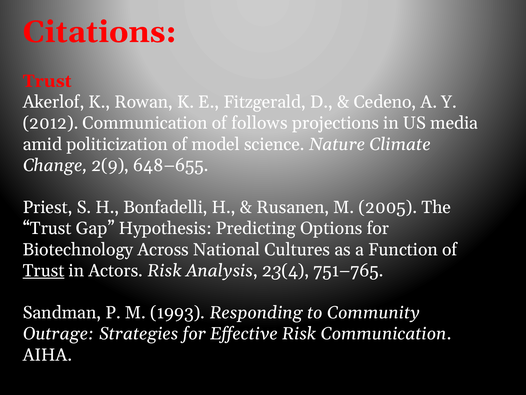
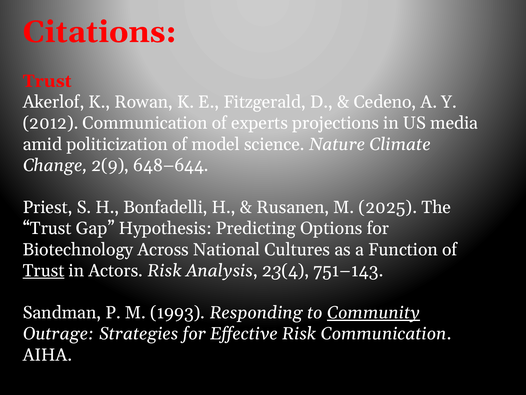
follows: follows -> experts (260, 123)
648–655: 648–655 -> 648–644 (171, 165)
2005: 2005 -> 2025 (388, 207)
751–765: 751–765 -> 751–143 (348, 270)
Community underline: none -> present (373, 312)
